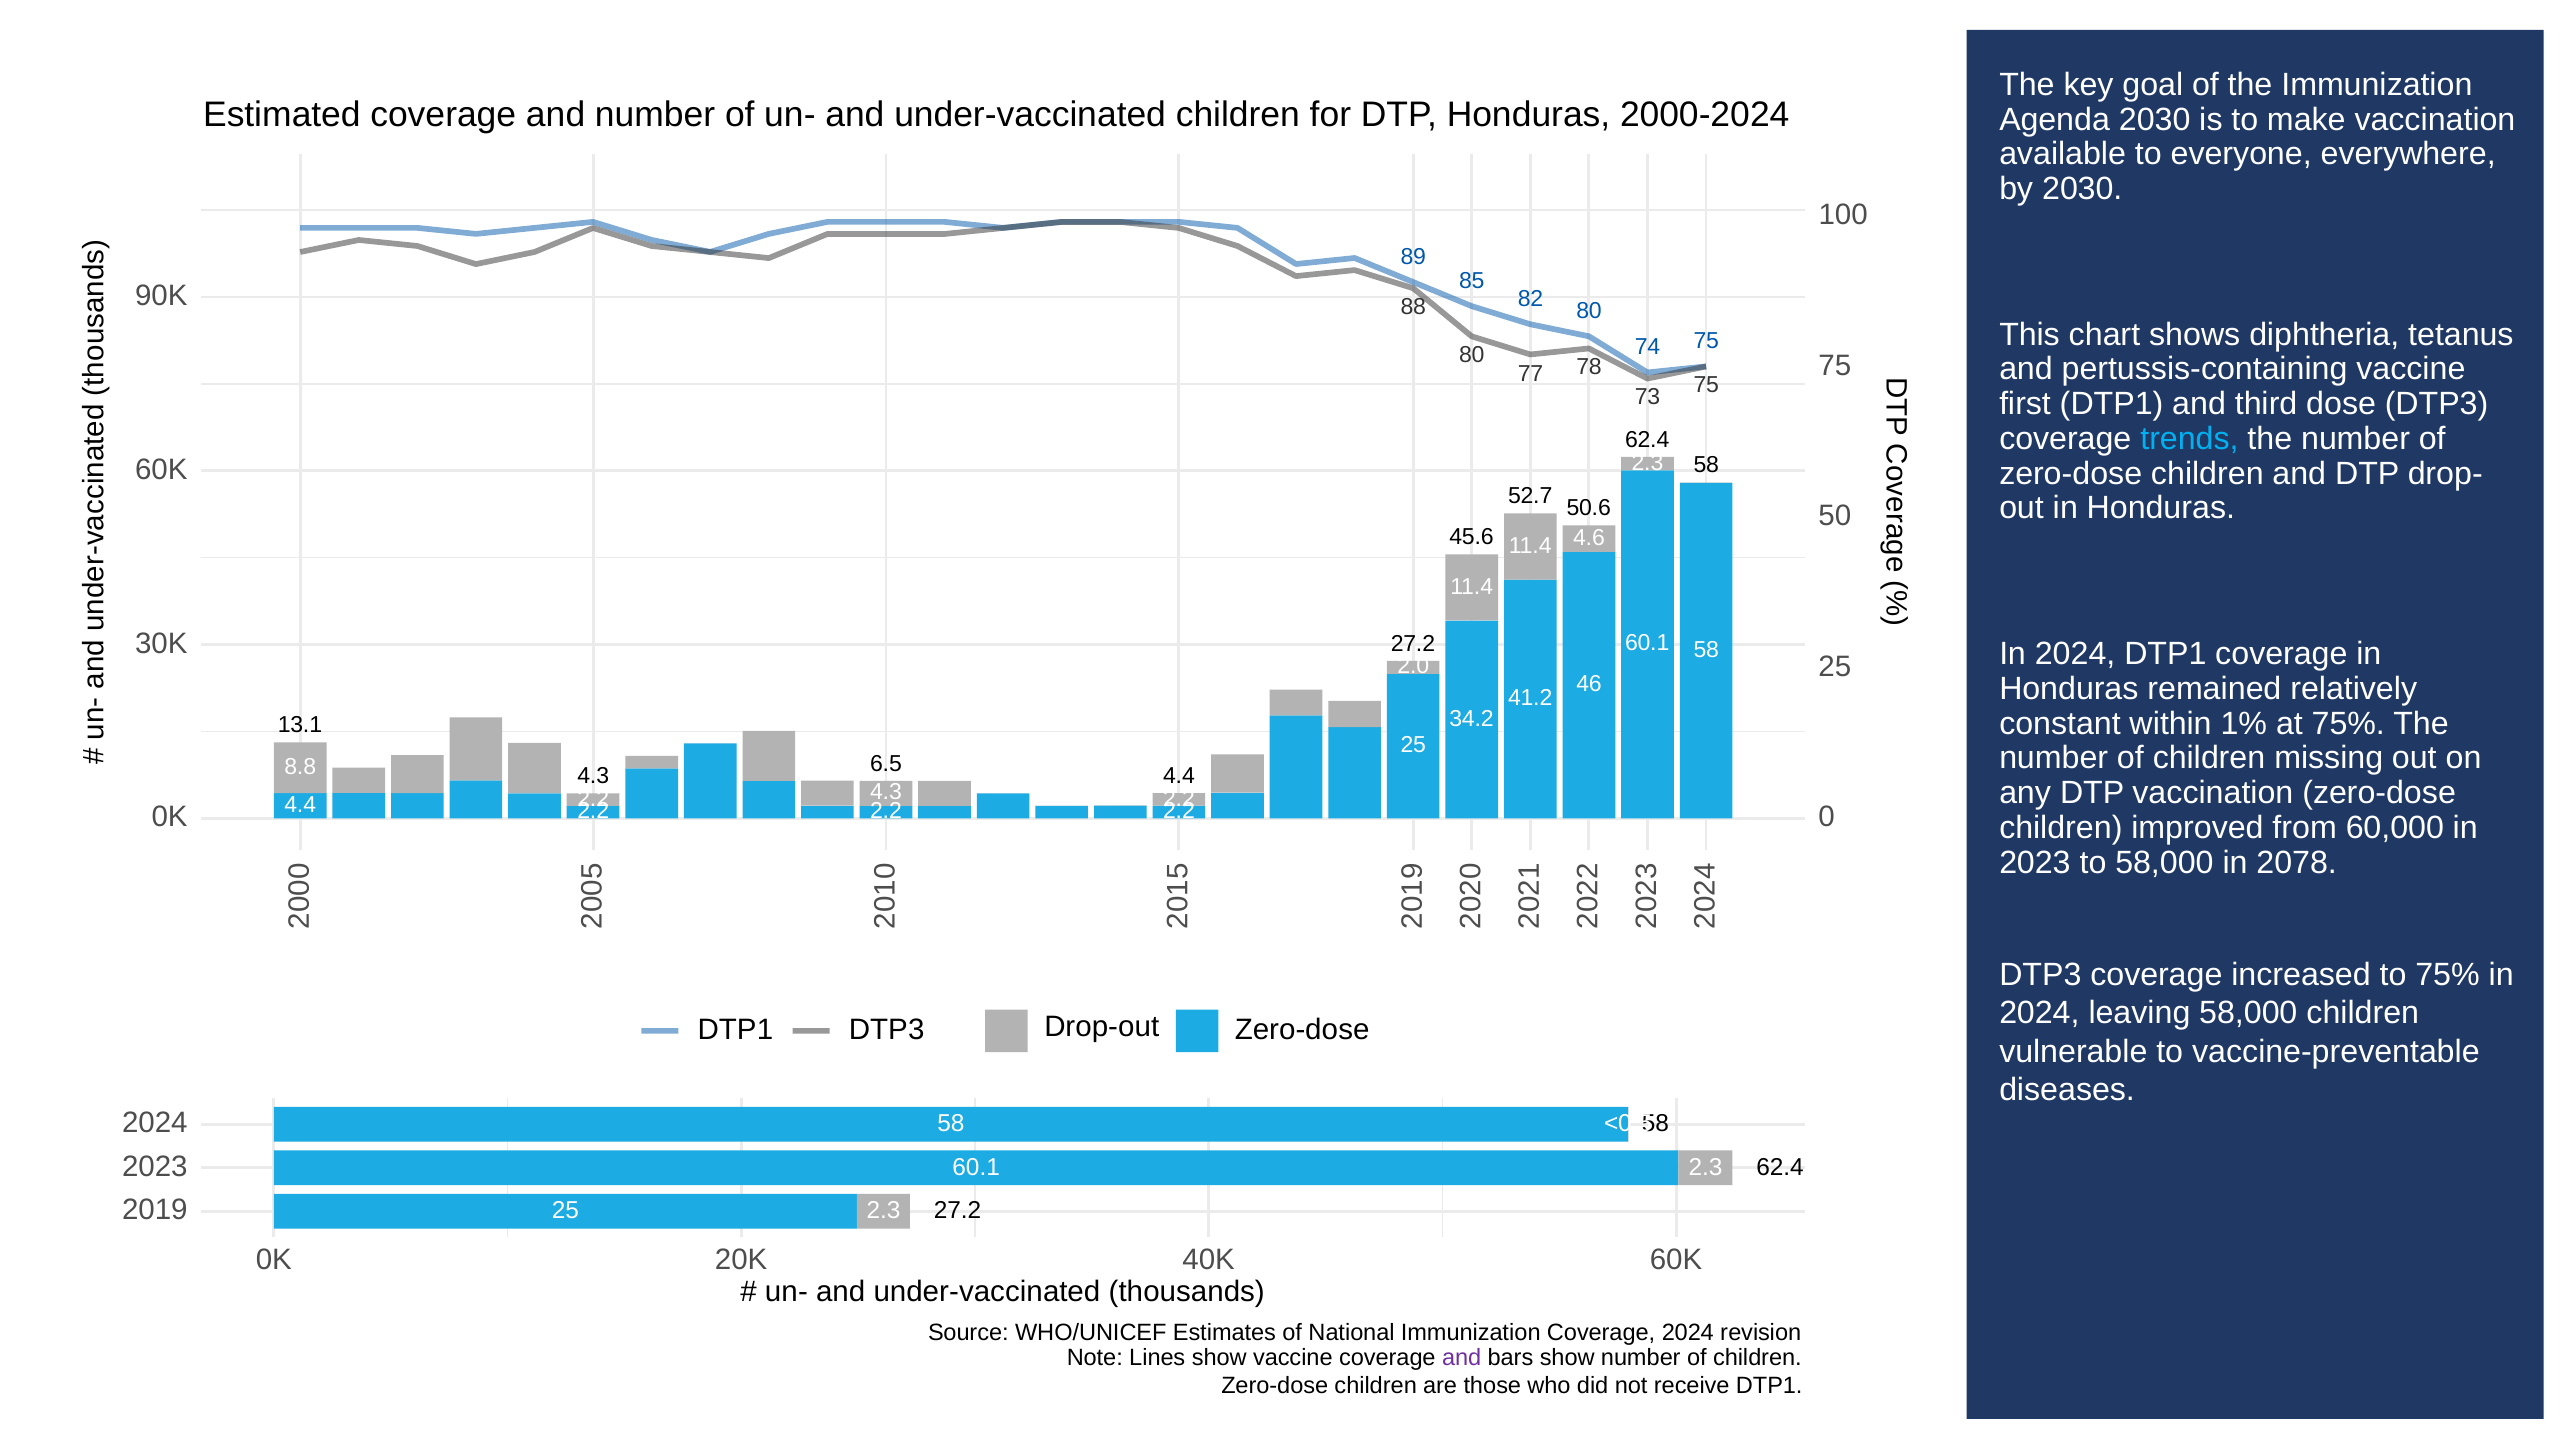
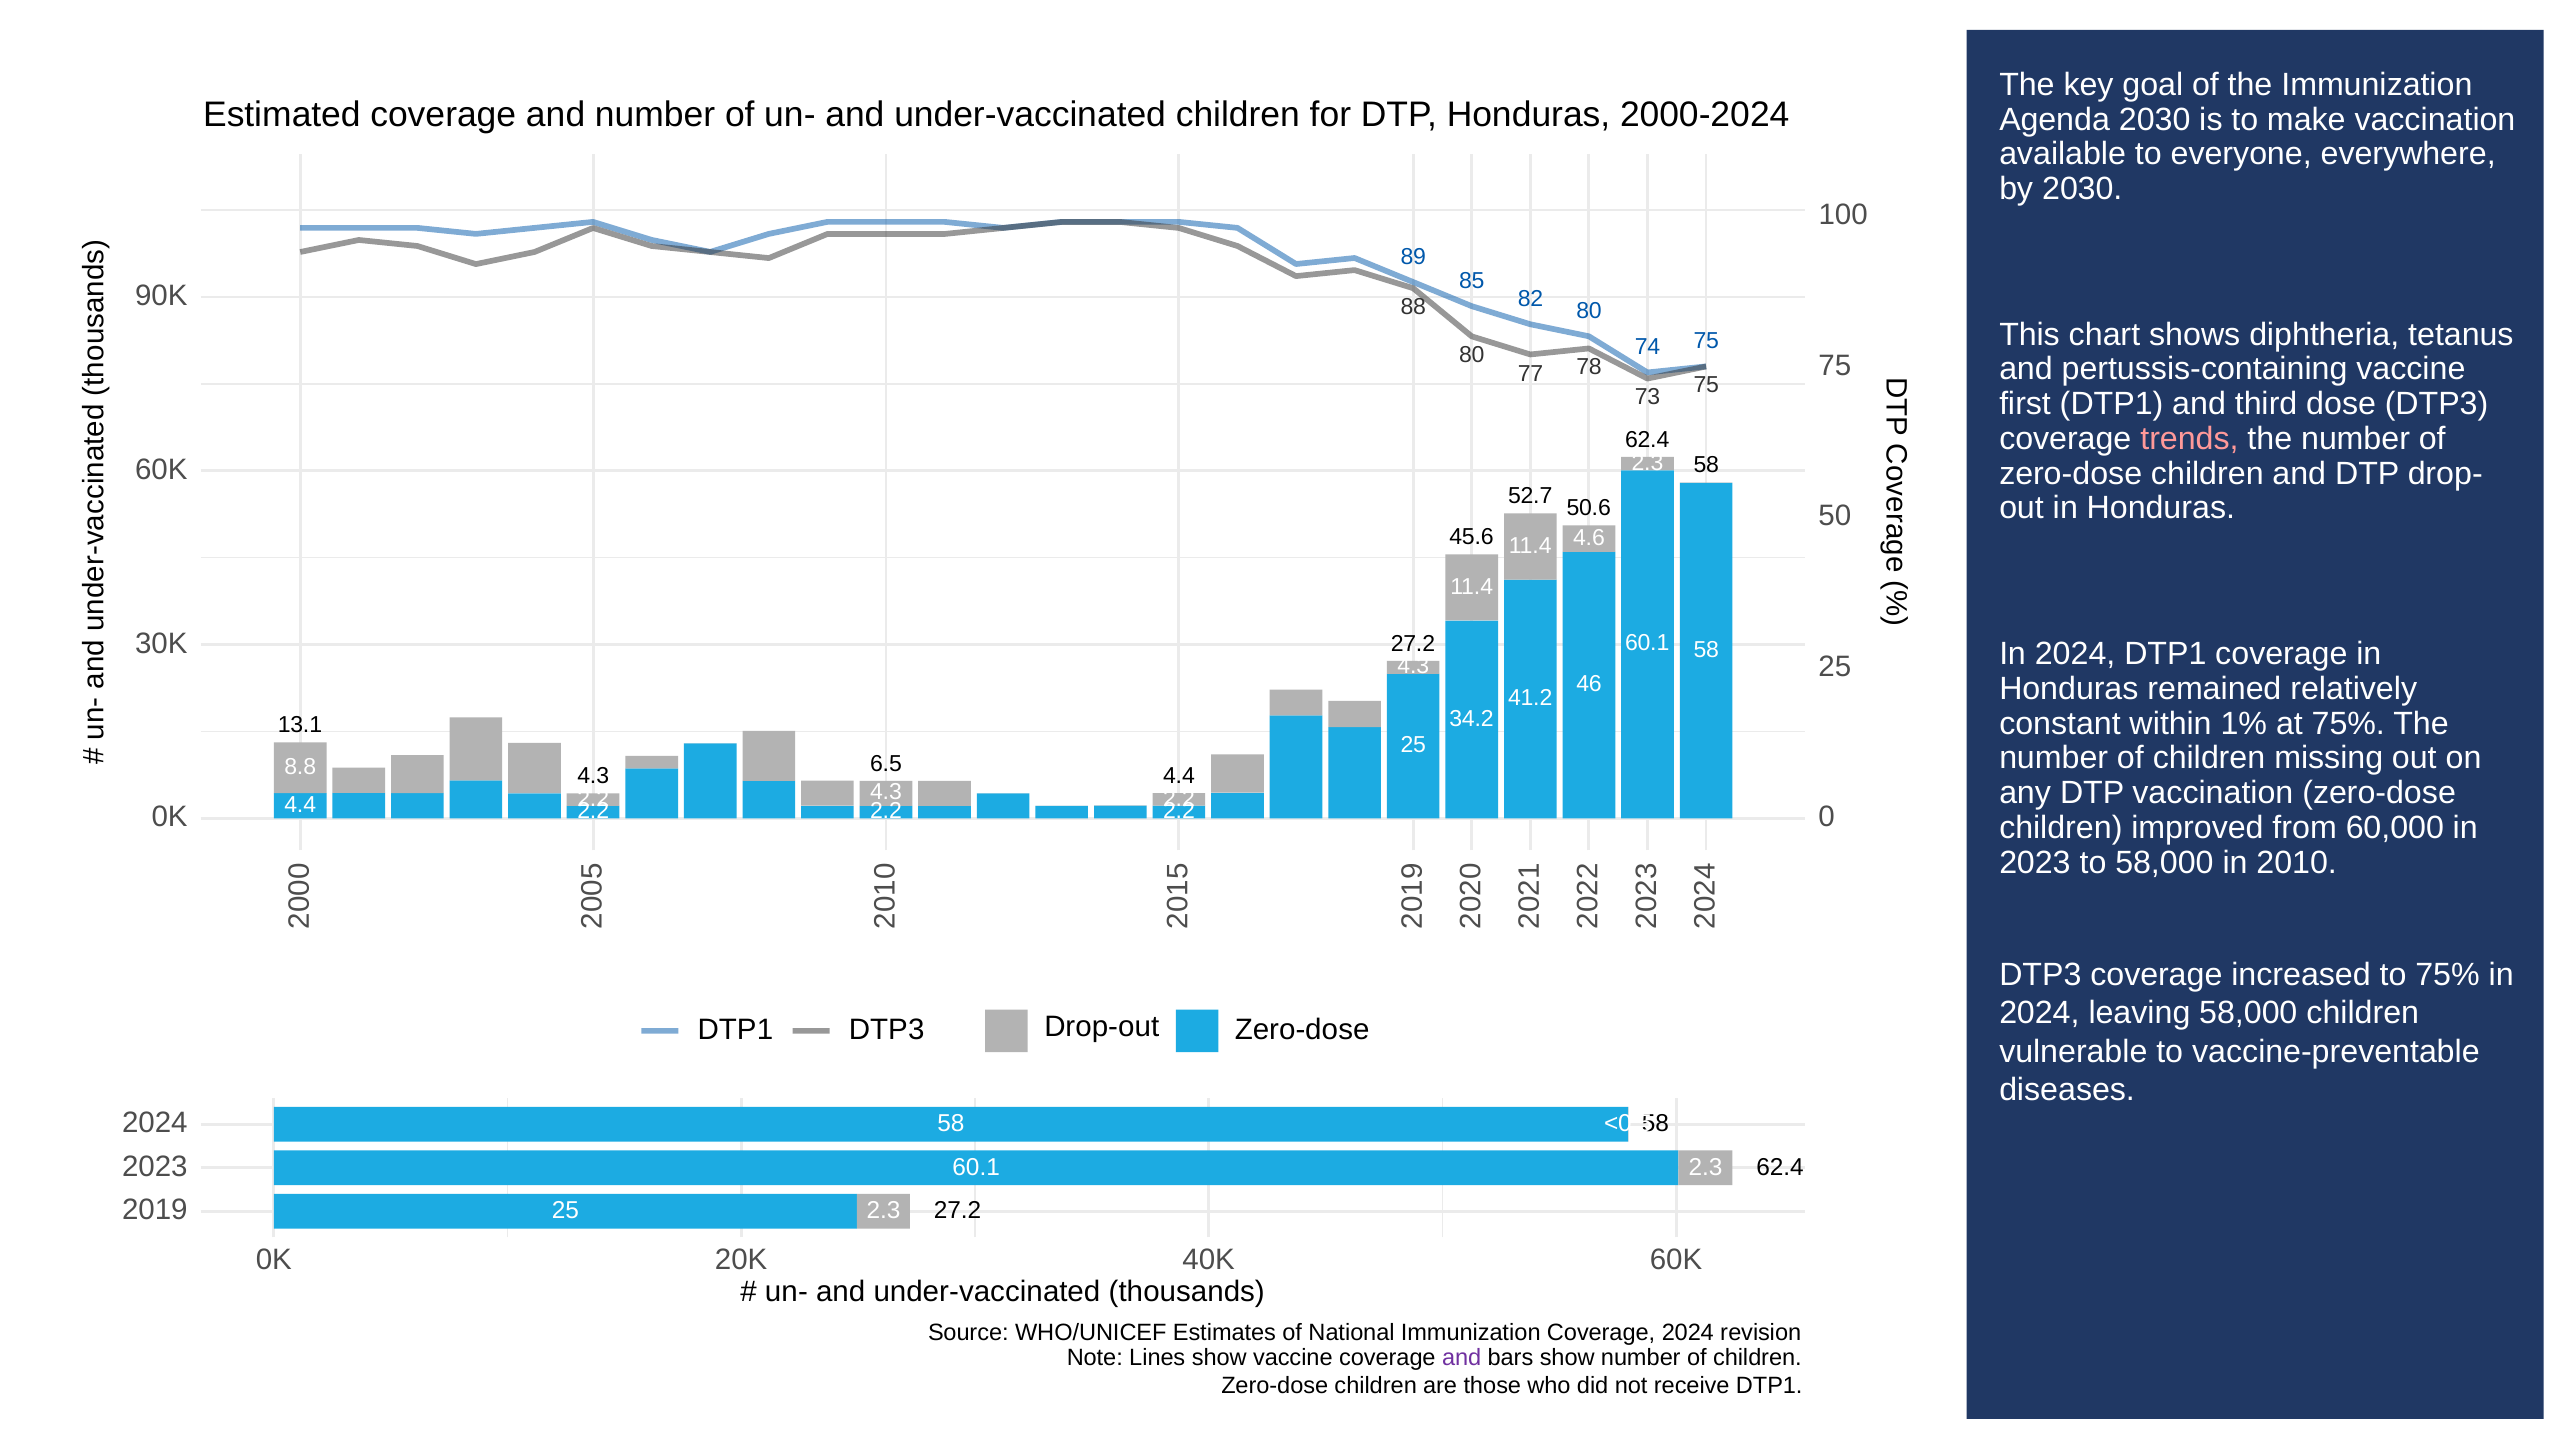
trends colour: light blue -> pink (2189, 439)
2.0: 2.0 -> 4.3 (1413, 666)
2078: 2078 -> 2010 (2297, 863)
